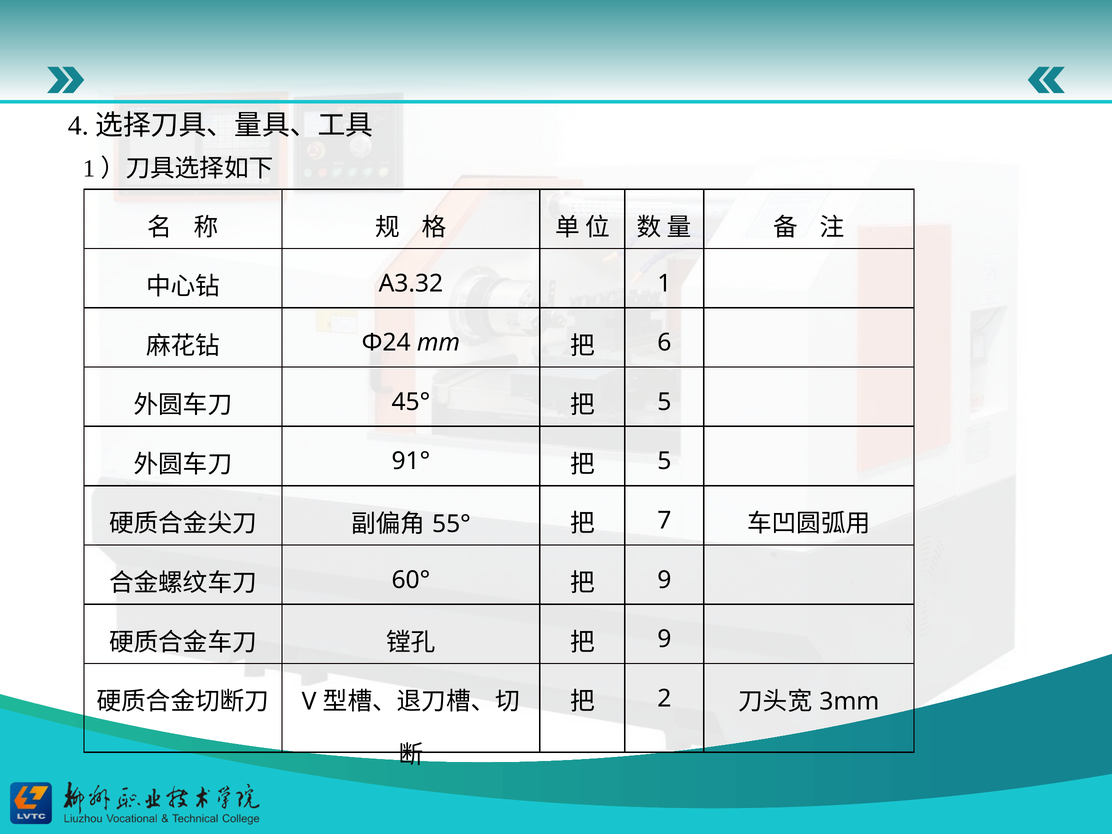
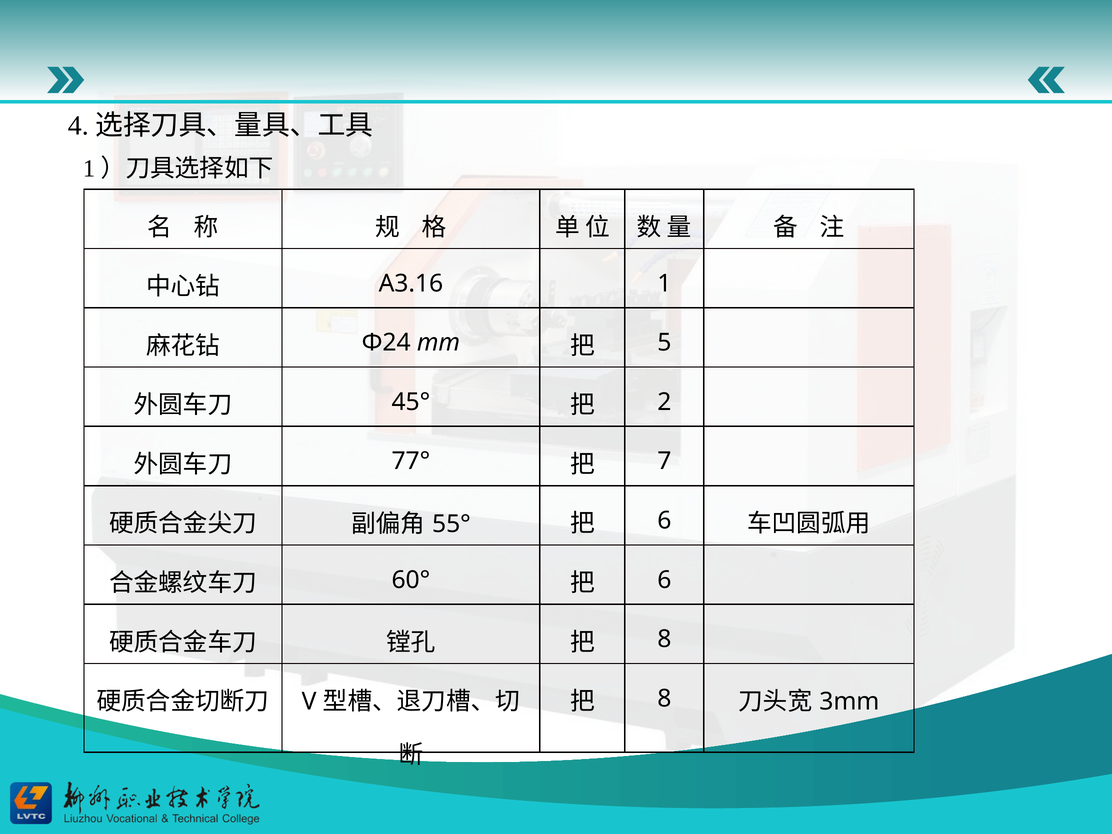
A3.32: A3.32 -> A3.16 (411, 283)
6: 6 -> 5 (664, 343)
5: 5 -> 2 (664, 402)
91°: 91° -> 77° (411, 461)
5: 5 -> 7 (664, 461)
7: 7 -> 6 (664, 521)
9: 9 -> 6 (664, 580)
9: 9 -> 8 (664, 639)
2: 2 -> 8 (664, 698)
